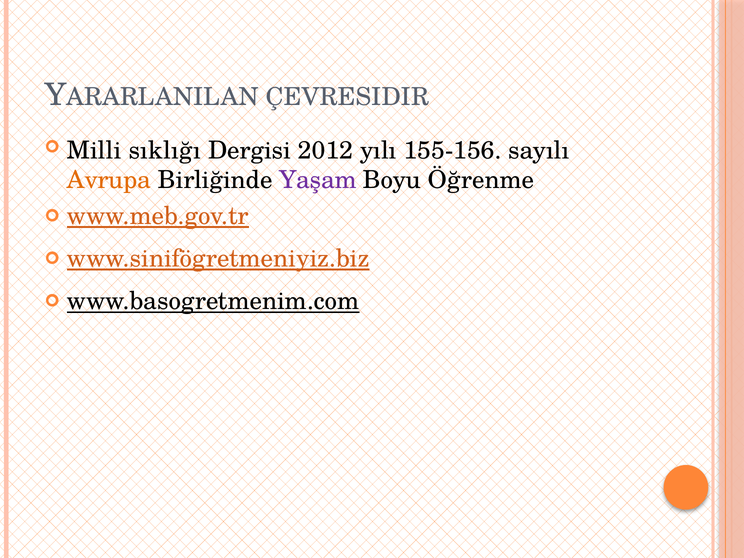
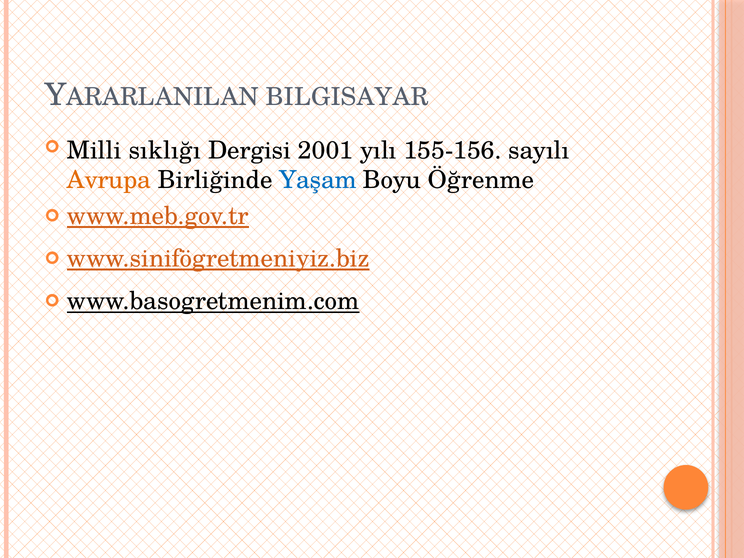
ÇEVRESIDIR: ÇEVRESIDIR -> BILGISAYAR (347, 97)
2012: 2012 -> 2001 (326, 150)
Yaşam colour: purple -> blue (318, 180)
